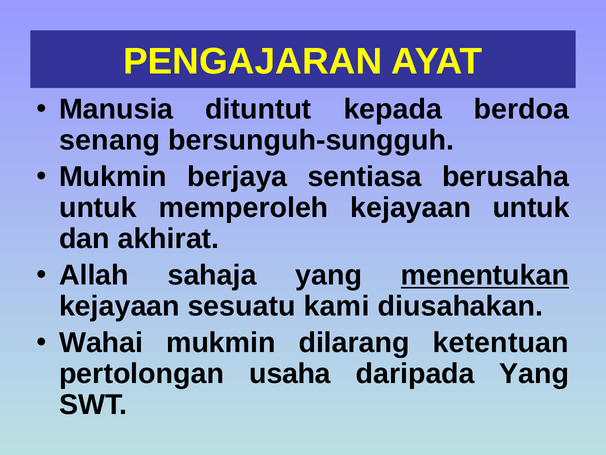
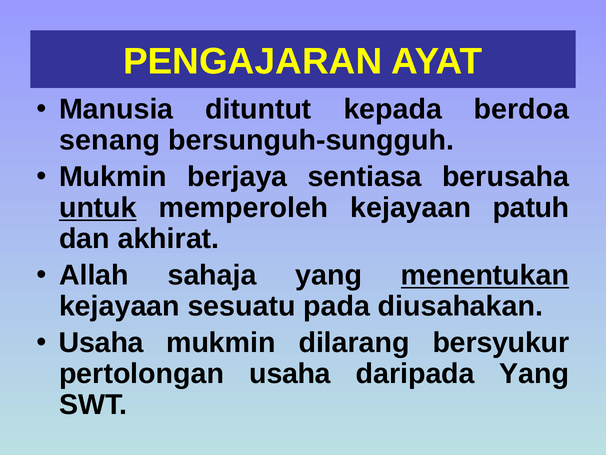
untuk underline: none -> present (98, 208)
kejayaan untuk: untuk -> patuh (531, 208)
kami: kami -> pada (337, 306)
Wahai: Wahai -> Usaha (101, 343)
ketentuan: ketentuan -> bersyukur (501, 343)
